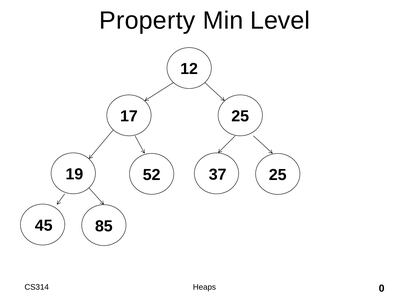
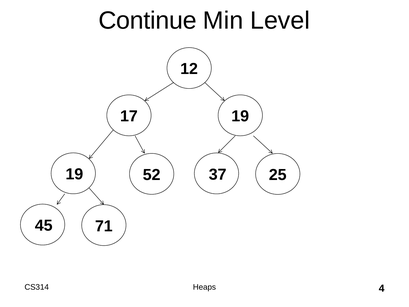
Property: Property -> Continue (148, 20)
17 25: 25 -> 19 (240, 116)
85: 85 -> 71 (104, 226)
0: 0 -> 4 (382, 288)
